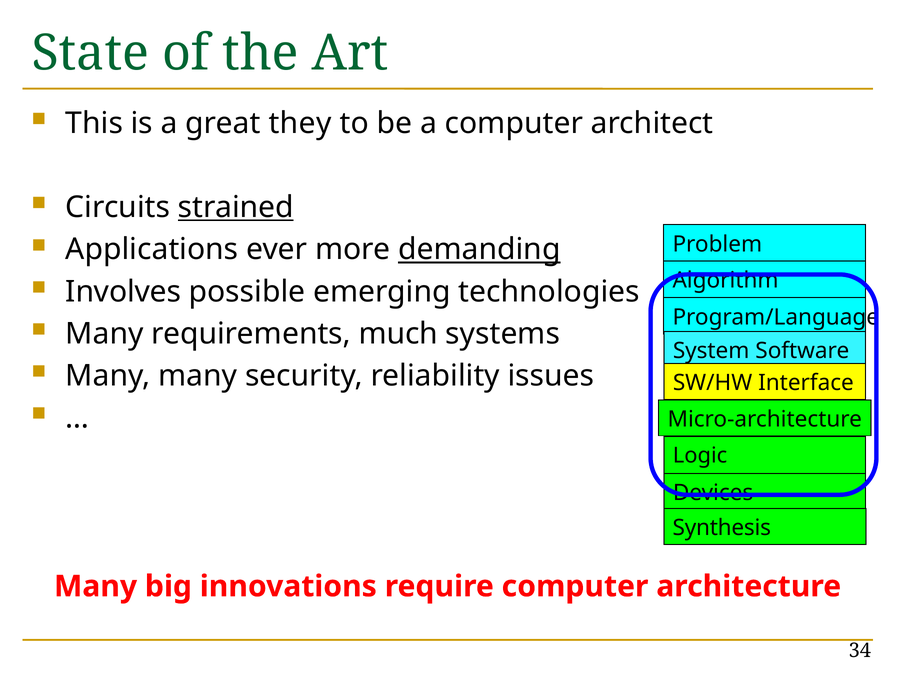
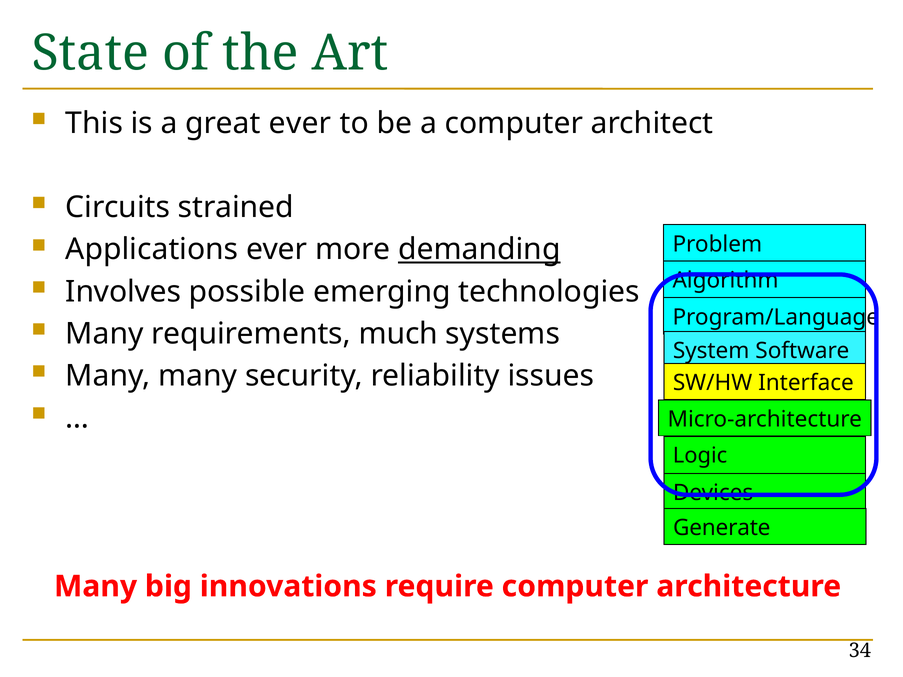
great they: they -> ever (300, 123)
strained underline: present -> none (236, 207)
Synthesis: Synthesis -> Generate (722, 528)
